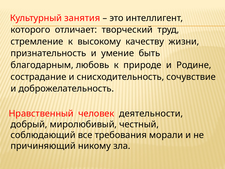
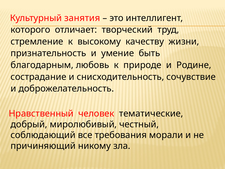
деятельности: деятельности -> тематические (151, 113)
